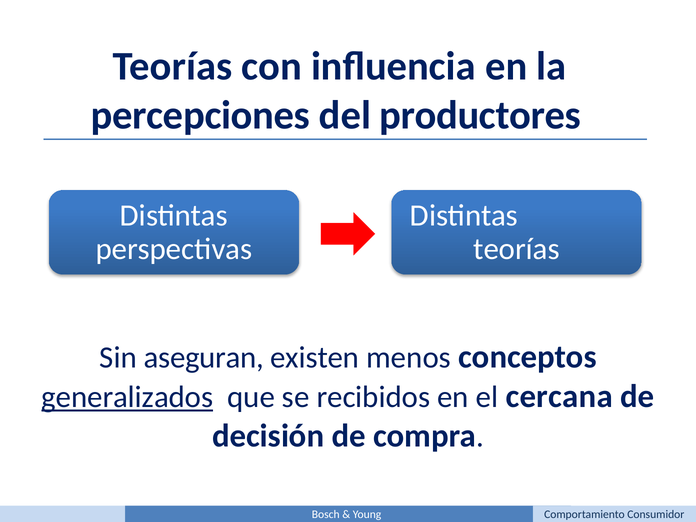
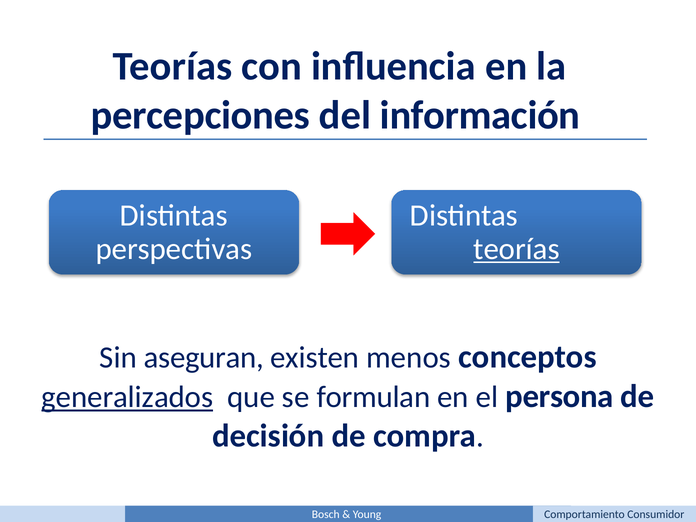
productores: productores -> información (480, 115)
teorías underline: none -> present (517, 249)
recibidos: recibidos -> formulan (373, 397)
cercana: cercana -> persona (559, 397)
